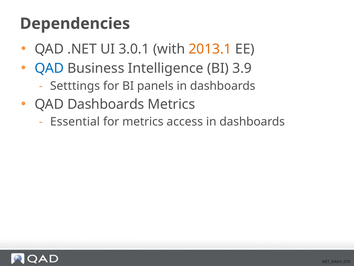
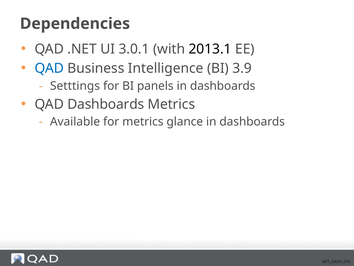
2013.1 colour: orange -> black (210, 49)
Essential: Essential -> Available (75, 122)
access: access -> glance (185, 122)
